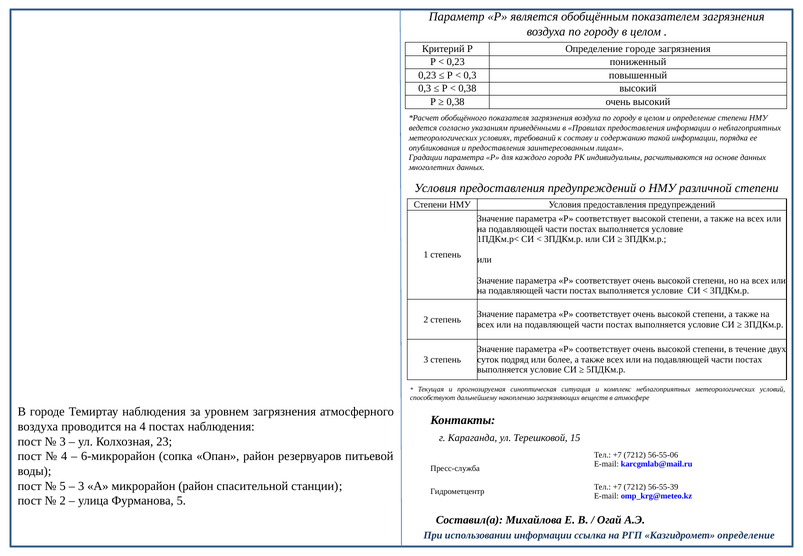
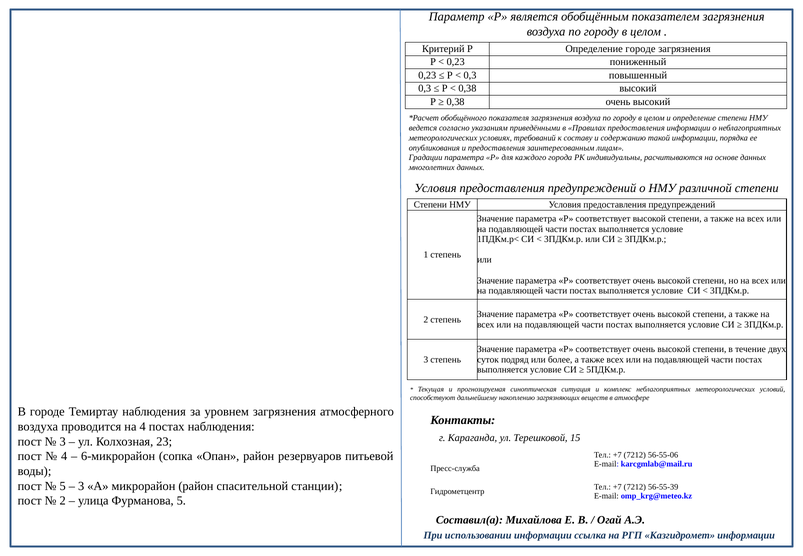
Казгидромет определение: определение -> информации (746, 535)
